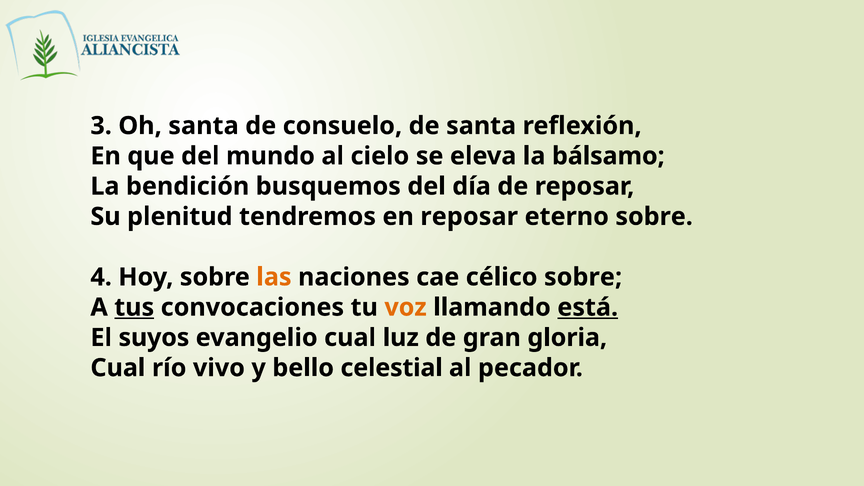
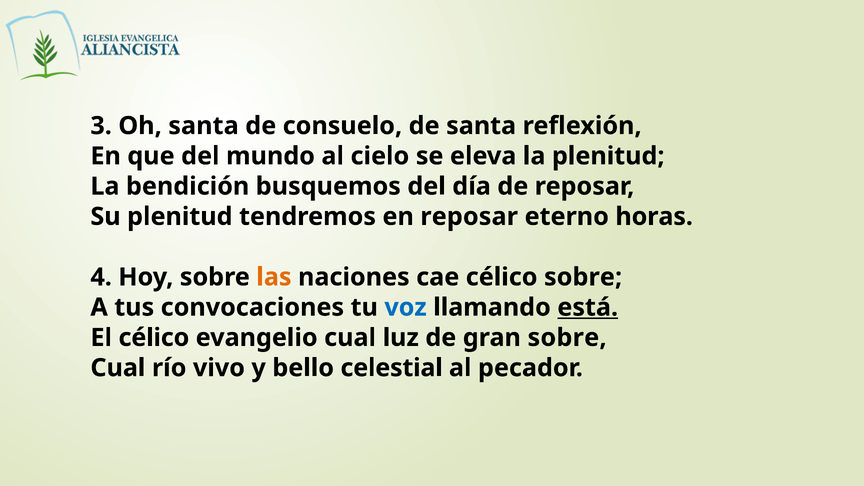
la bálsamo: bálsamo -> plenitud (608, 156)
eterno sobre: sobre -> horas (654, 217)
tus underline: present -> none (134, 307)
voz colour: orange -> blue (406, 307)
El suyos: suyos -> célico (154, 338)
gran gloria: gloria -> sobre (567, 338)
